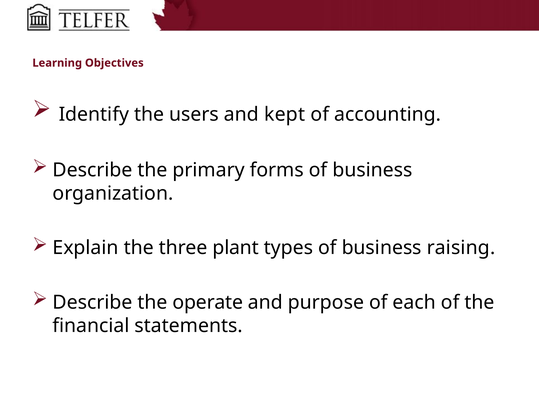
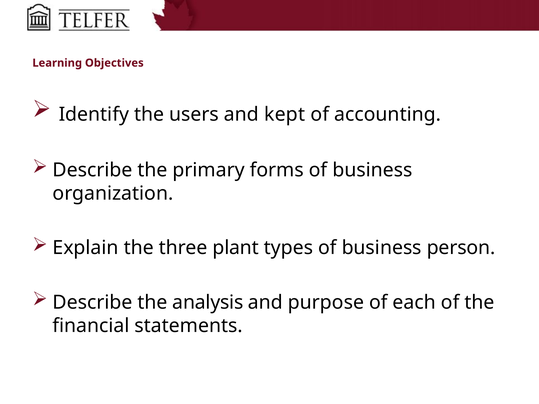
raising: raising -> person (461, 248)
operate: operate -> analysis (208, 303)
